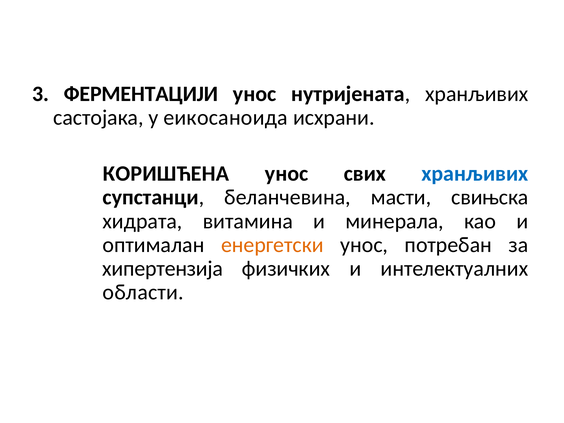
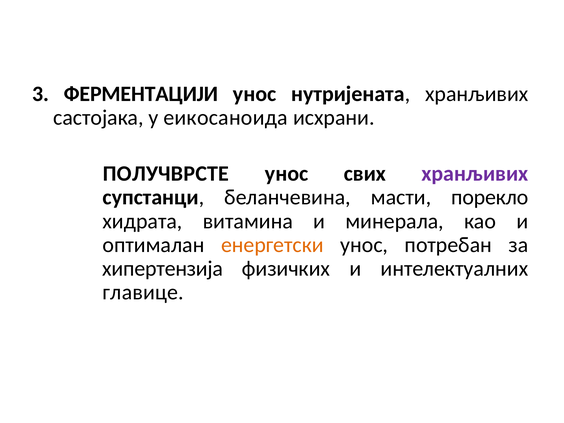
КОРИШЋЕНА: КОРИШЋЕНА -> ПОЛУЧВРСТЕ (166, 174)
хранљивих colour: blue -> purple (475, 174)
свињска: свињска -> порекло (490, 197)
области: области -> главице (143, 292)
